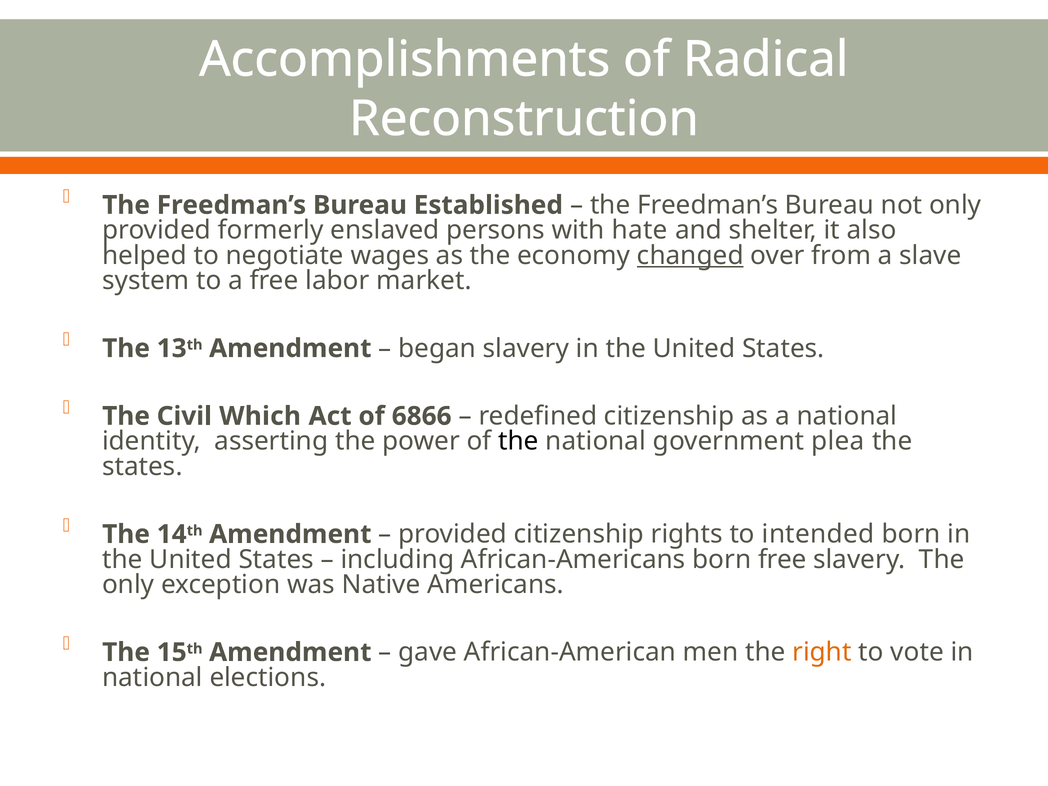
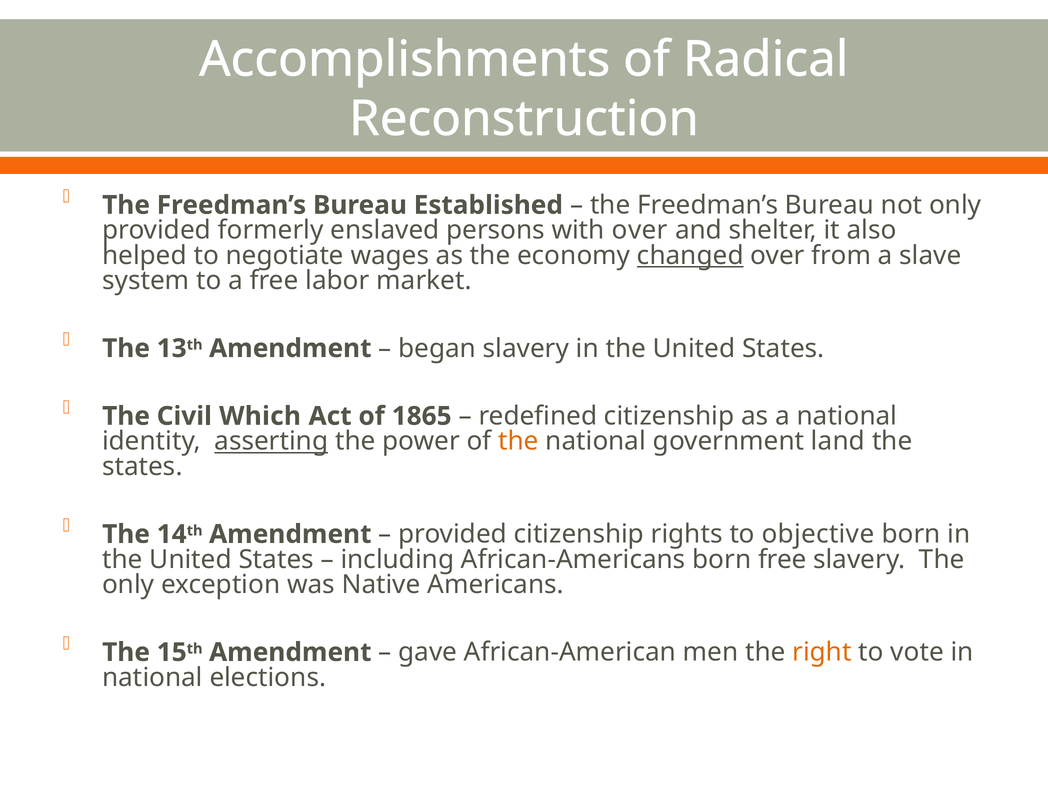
with hate: hate -> over (640, 230)
6866: 6866 -> 1865 (422, 416)
asserting underline: none -> present (271, 441)
the colour: black -> orange (519, 441)
plea: plea -> land (838, 441)
intended: intended -> objective (818, 534)
